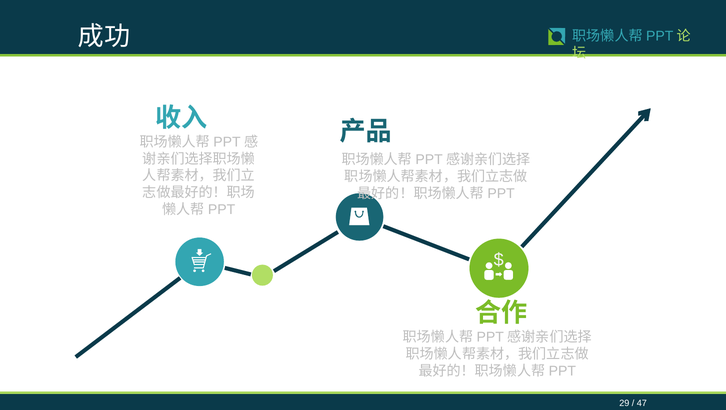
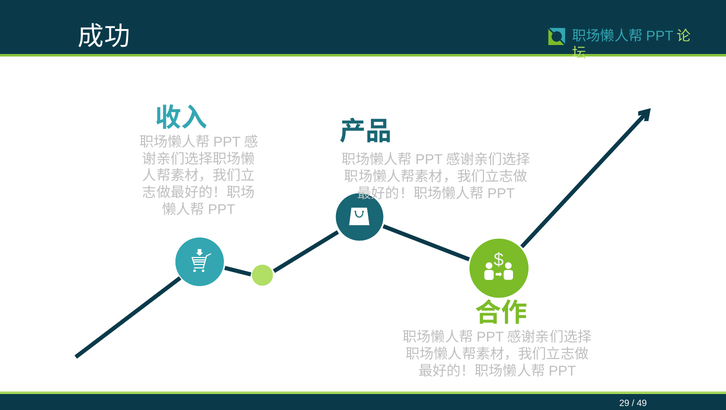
47: 47 -> 49 (642, 403)
